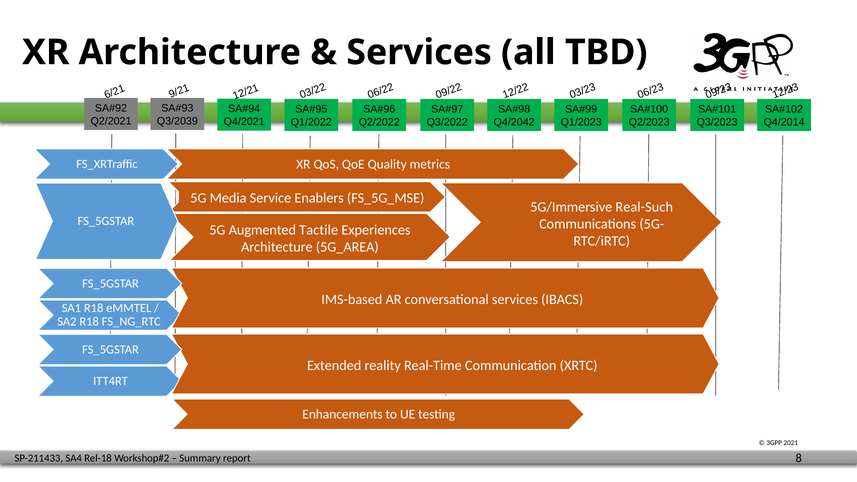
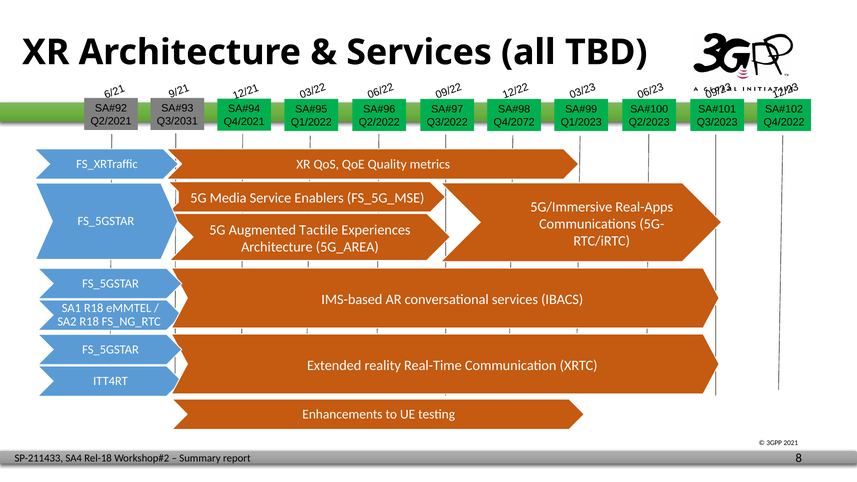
Q3/2039: Q3/2039 -> Q3/2031 (177, 121)
Q4/2042: Q4/2042 -> Q4/2072 (514, 122)
Q4/2014: Q4/2014 -> Q4/2022 (784, 122)
Real-Such: Real-Such -> Real-Apps (644, 207)
